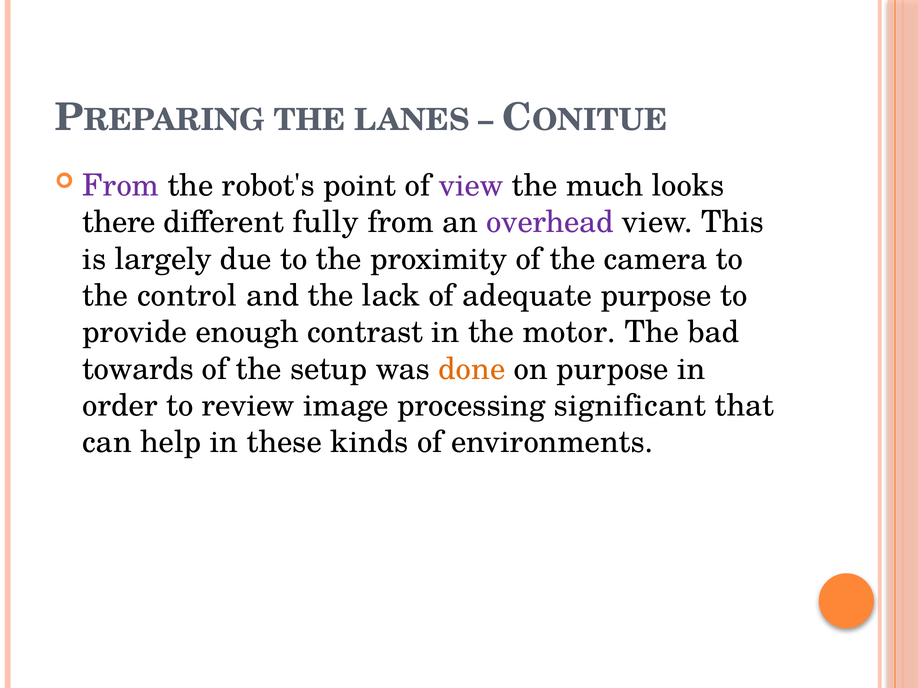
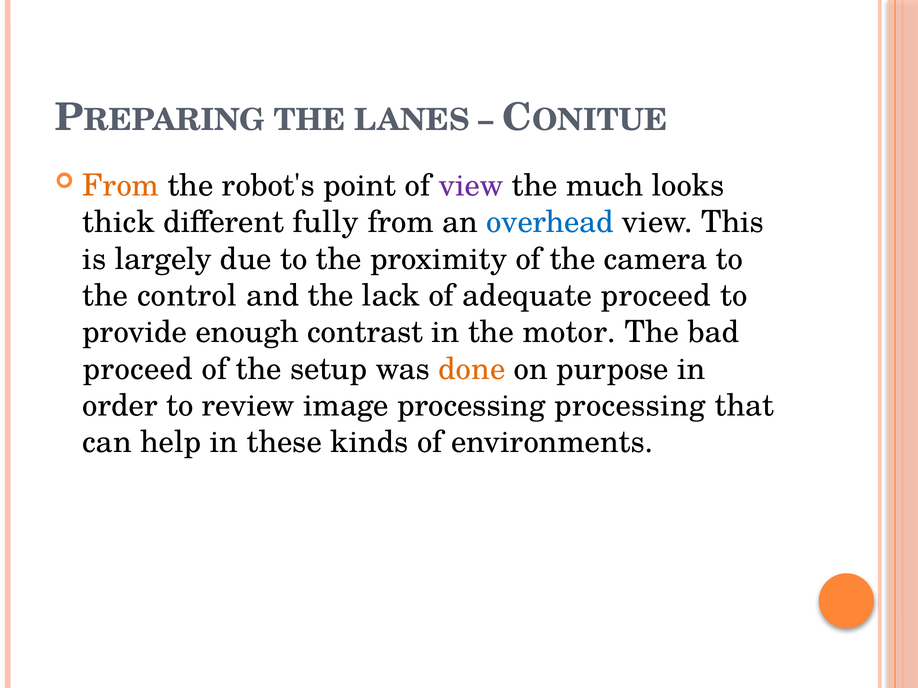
From colour: purple -> orange (121, 186)
there: there -> thick (119, 222)
overhead colour: purple -> blue (550, 222)
adequate purpose: purpose -> proceed (656, 296)
towards: towards -> proceed (138, 369)
processing significant: significant -> processing (630, 406)
